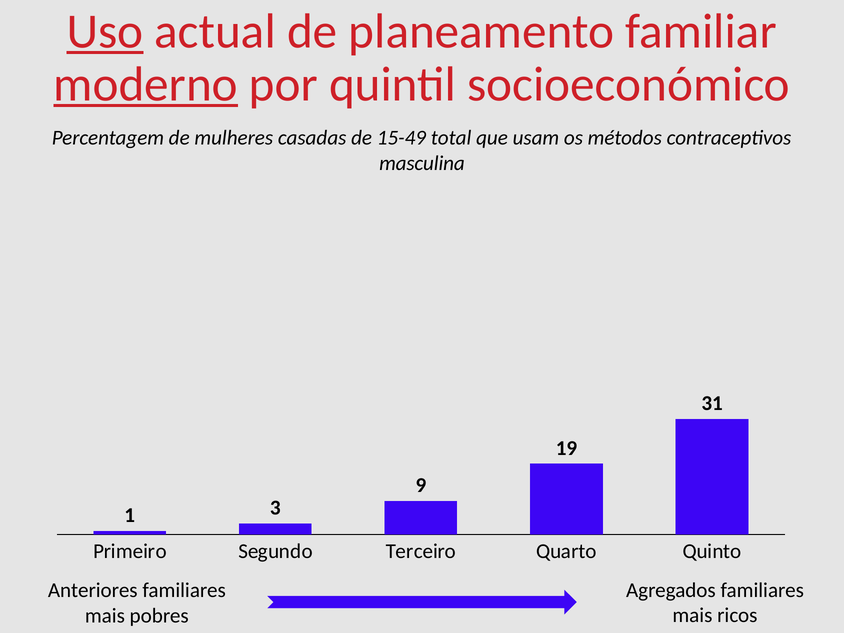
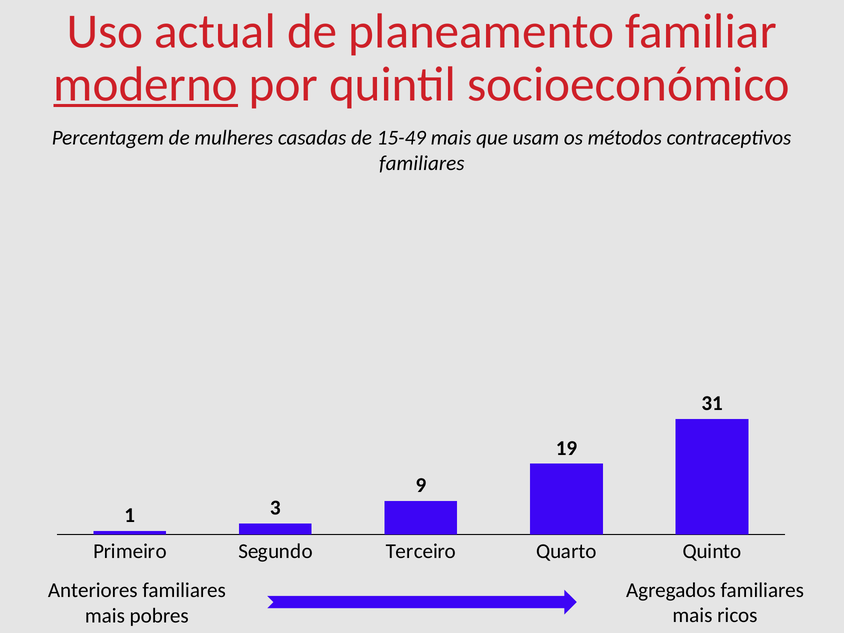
Uso underline: present -> none (105, 31)
15-49 total: total -> mais (451, 138)
masculina: masculina -> familiares (422, 163)
